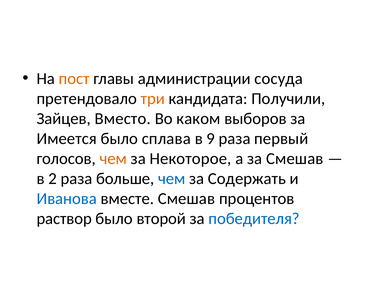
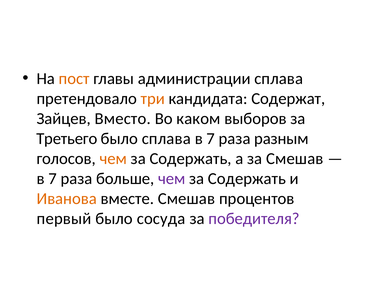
администрации сосуда: сосуда -> сплава (279, 79)
Получили: Получили -> Содержат (288, 99)
Имеется: Имеется -> Третьего (67, 139)
9: 9 -> 7 (211, 139)
первый: первый -> разным (281, 139)
Некоторое: Некоторое -> Содержать (191, 159)
2: 2 -> 7 (53, 179)
чем colour: blue -> purple (172, 179)
Иванова colour: blue -> orange (67, 199)
раствор: раствор -> первый (64, 219)
второй: второй -> сосуда (161, 219)
победителя colour: blue -> purple (254, 219)
